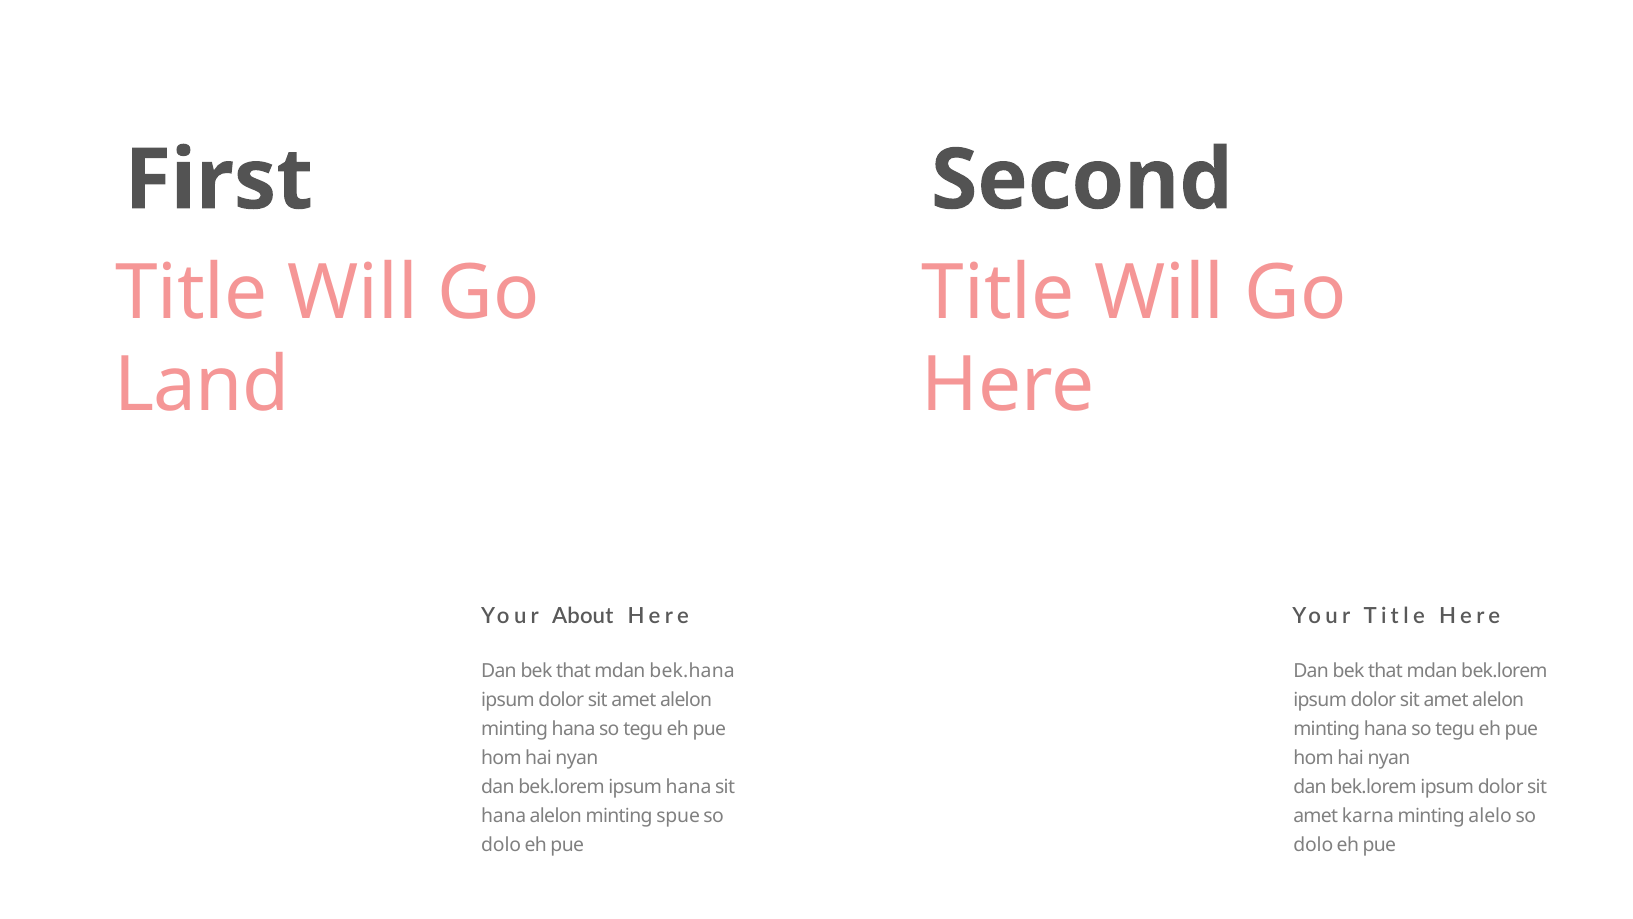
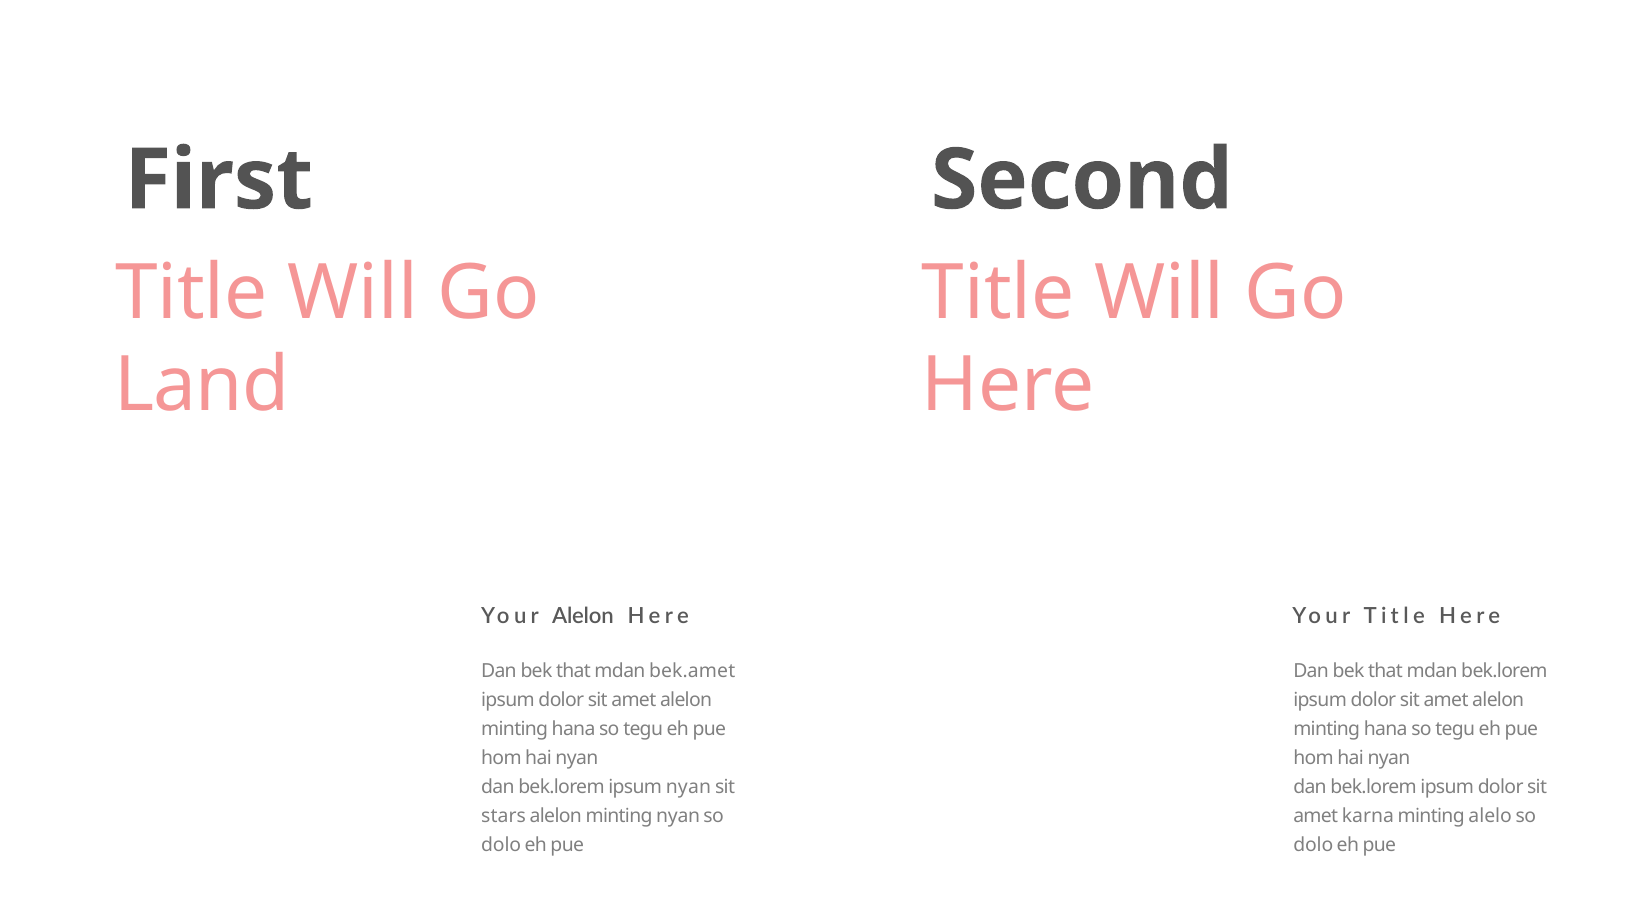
Your About: About -> Alelon (583, 615)
bek.hana: bek.hana -> bek.amet (692, 671)
ipsum hana: hana -> nyan (688, 787)
hana: hana -> stars (504, 816)
minting spue: spue -> nyan (678, 816)
